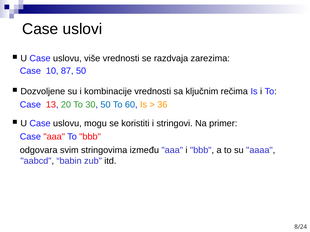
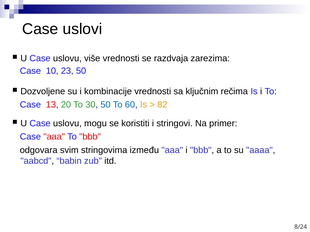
87: 87 -> 23 (67, 71)
36: 36 -> 82 (162, 105)
